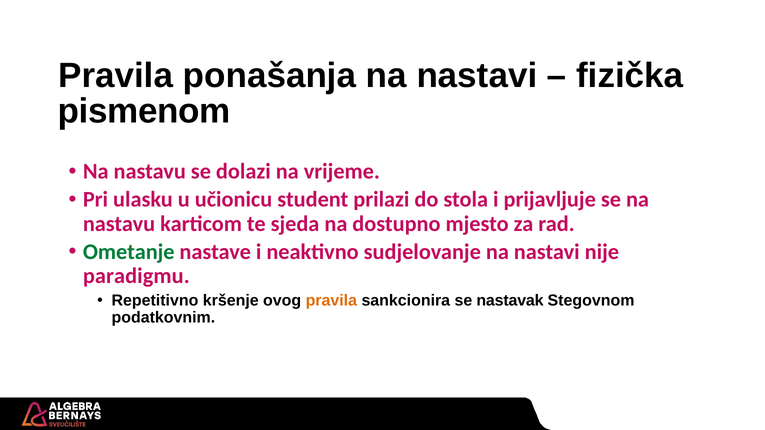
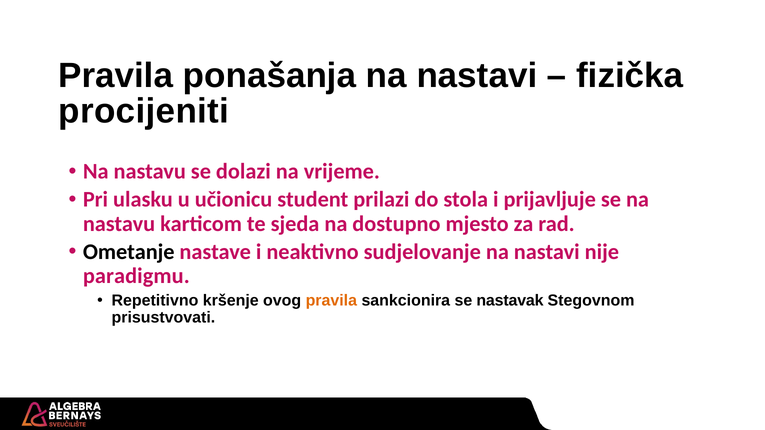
pismenom: pismenom -> procijeniti (144, 111)
Ometanje colour: green -> black (129, 252)
podatkovnim: podatkovnim -> prisustvovati (163, 318)
